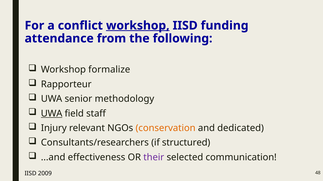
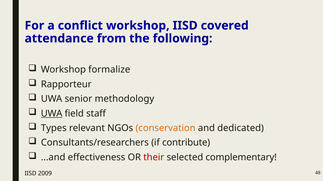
workshop underline: present -> none (138, 26)
funding: funding -> covered (225, 26)
Injury: Injury -> Types (54, 129)
structured: structured -> contribute (186, 143)
their colour: purple -> red (154, 158)
communication: communication -> complementary (241, 158)
